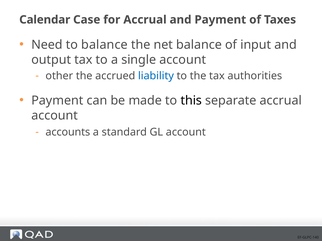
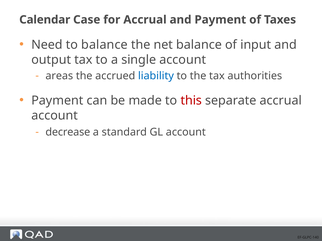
other: other -> areas (59, 76)
this colour: black -> red (191, 101)
accounts: accounts -> decrease (68, 132)
